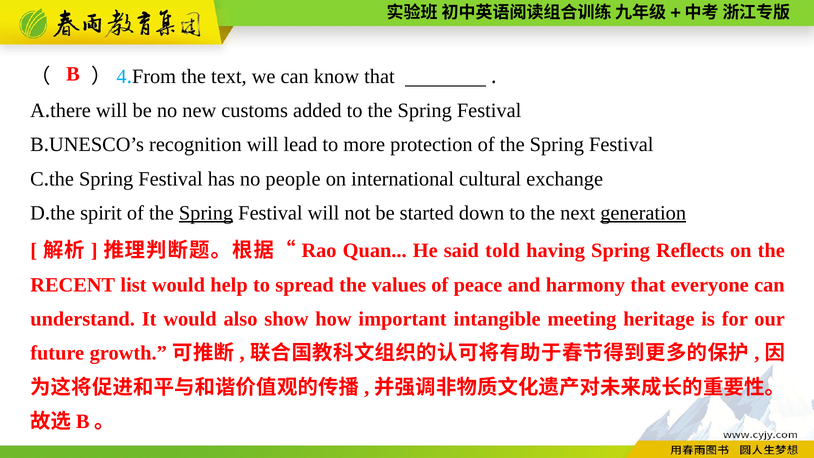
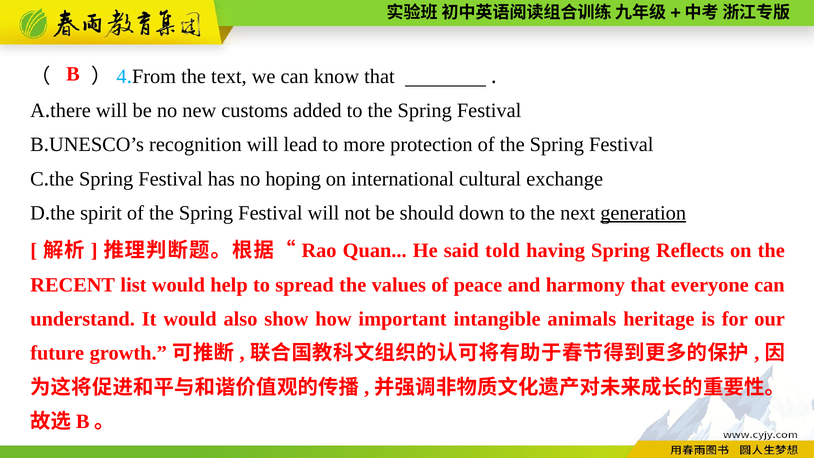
people: people -> hoping (293, 179)
Spring underline: present -> none (206, 213)
started: started -> should (427, 213)
meeting: meeting -> animals (582, 319)
